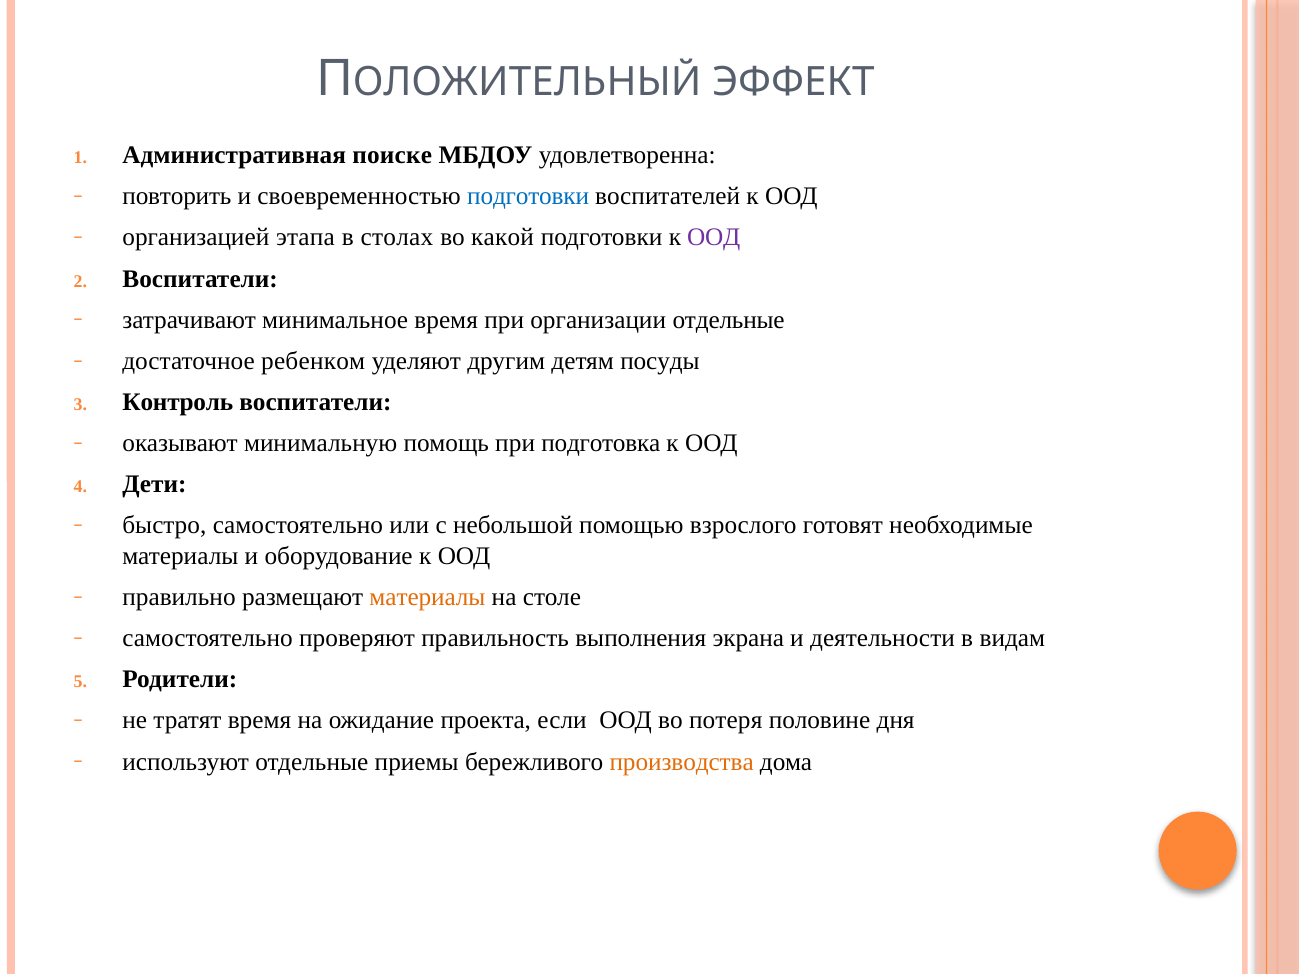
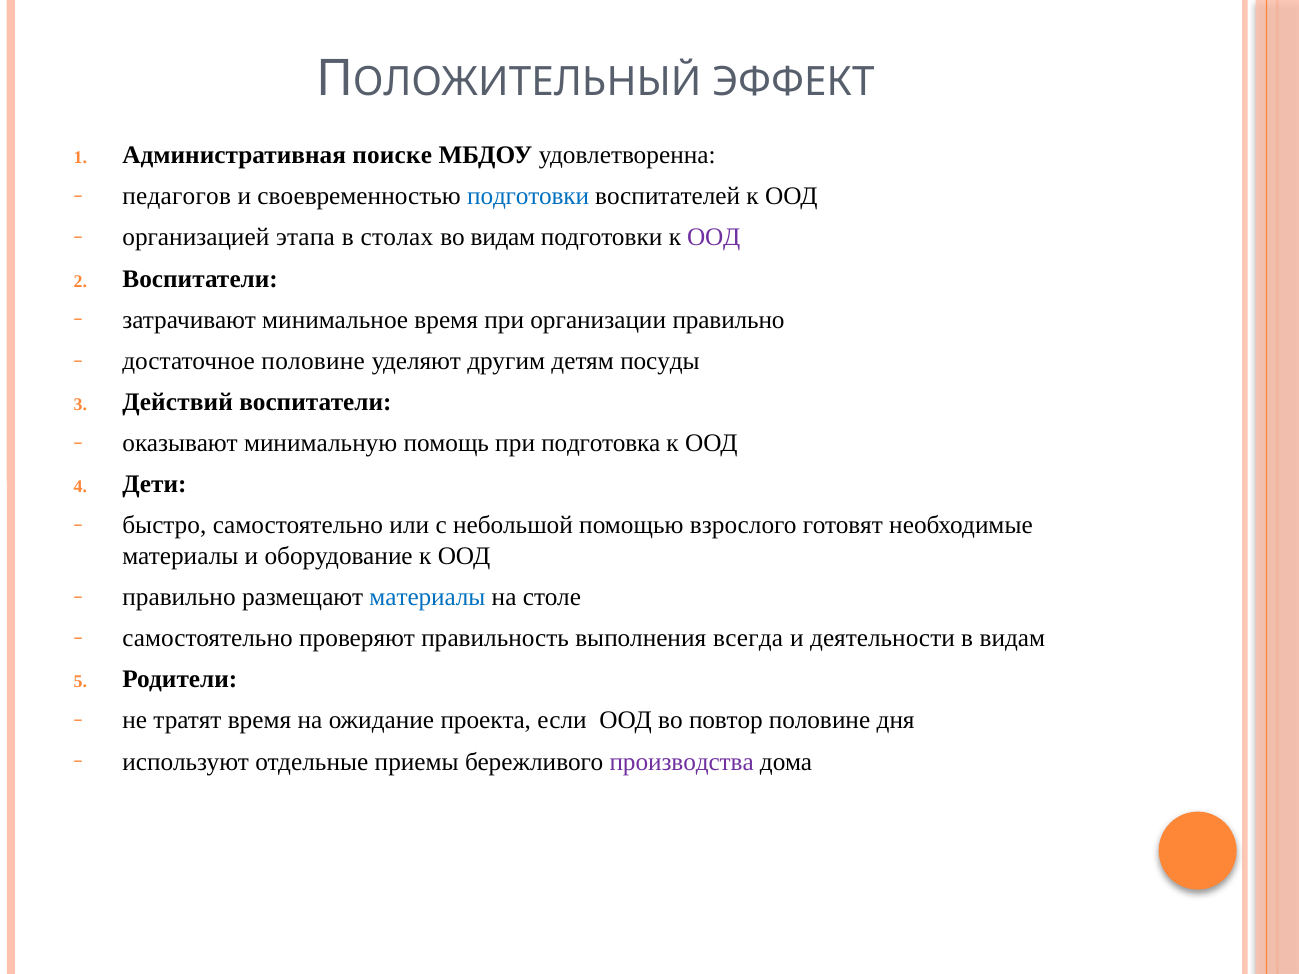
повторить: повторить -> педагогов (177, 196)
во какой: какой -> видам (503, 238)
организации отдельные: отдельные -> правильно (729, 320)
достаточное ребенком: ребенком -> половине (313, 361)
Контроль: Контроль -> Действий (178, 402)
материалы colour: orange -> blue (427, 597)
экрана: экрана -> всегда (748, 638)
потеря: потеря -> повтор (726, 721)
производства colour: orange -> purple (682, 762)
